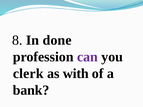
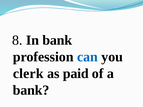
In done: done -> bank (57, 40)
can colour: purple -> blue (87, 57)
with: with -> paid (76, 74)
